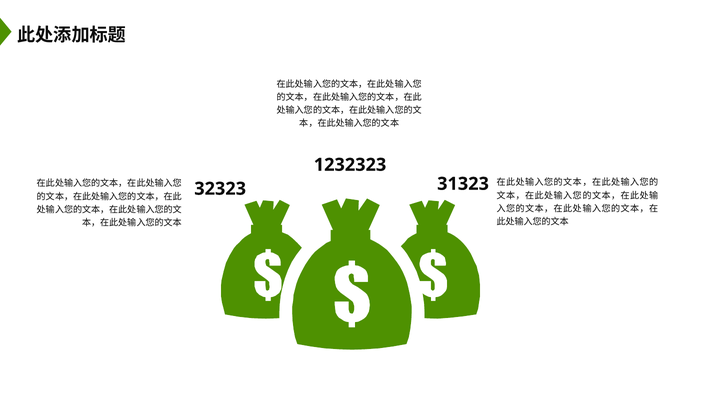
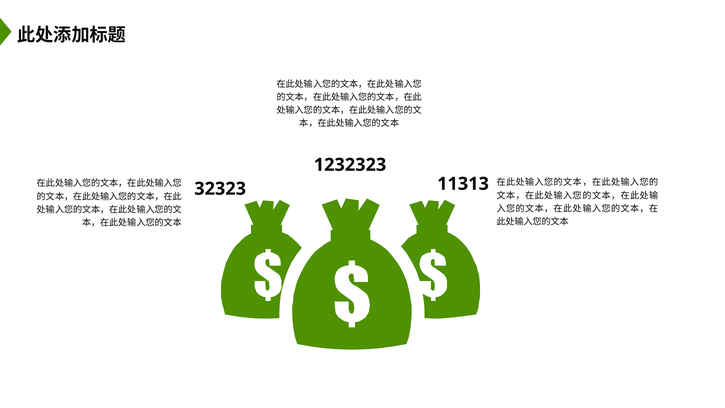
31323: 31323 -> 11313 (463, 184)
